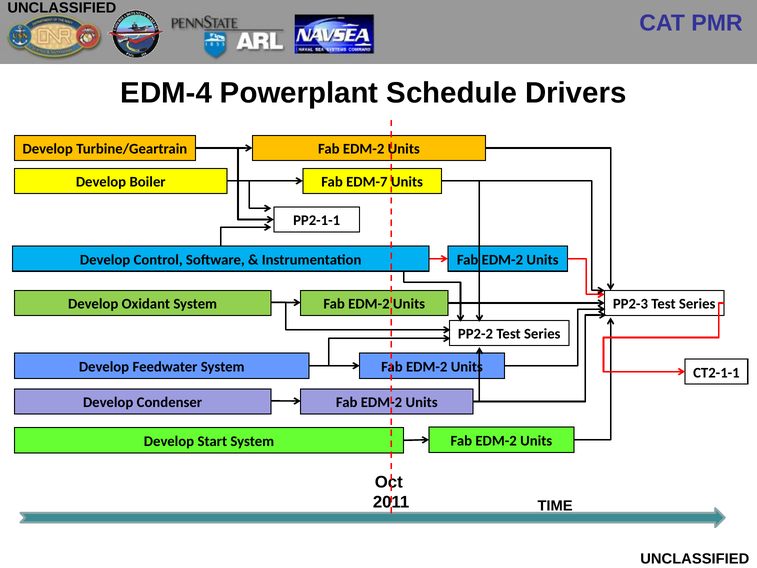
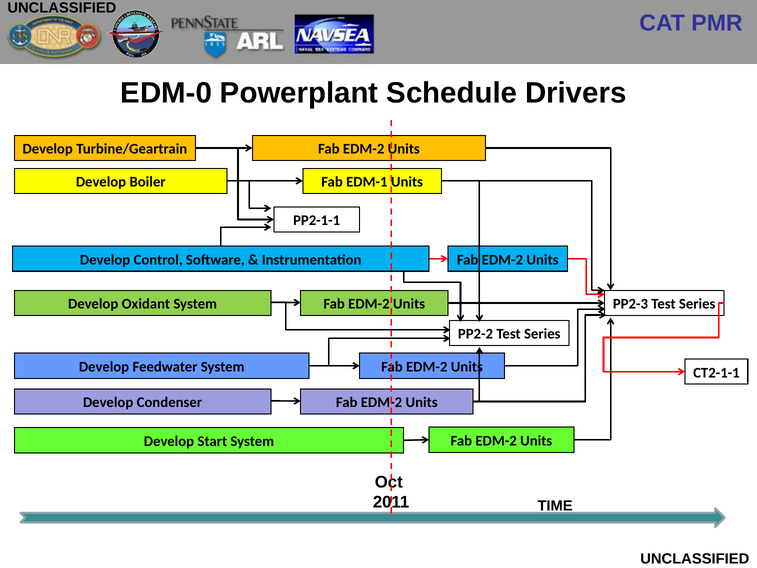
EDM-4: EDM-4 -> EDM-0 (166, 93)
EDM-7: EDM-7 -> EDM-1 (367, 182)
